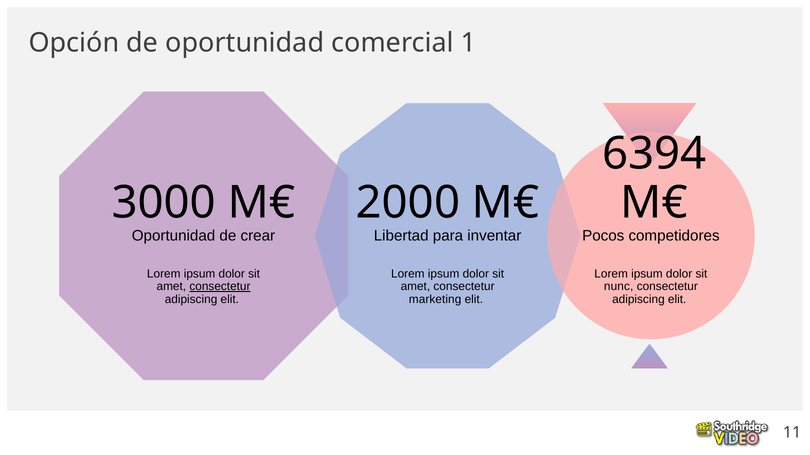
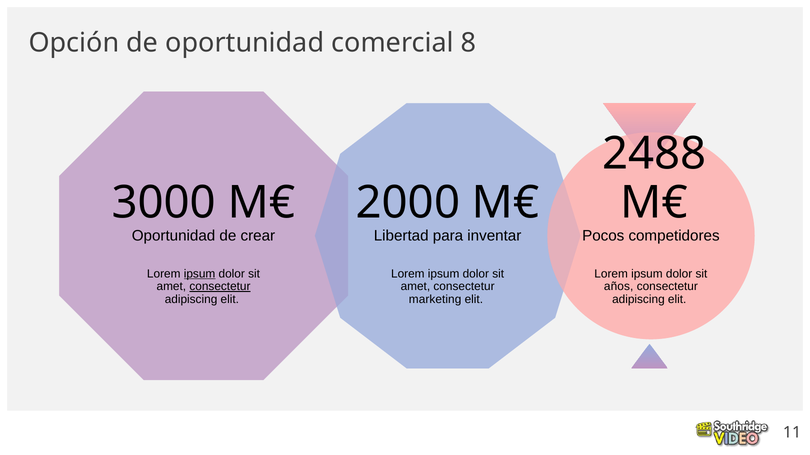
1: 1 -> 8 (469, 43)
6394: 6394 -> 2488 (654, 154)
ipsum underline: none -> present (200, 274)
nunc: nunc -> años (619, 287)
